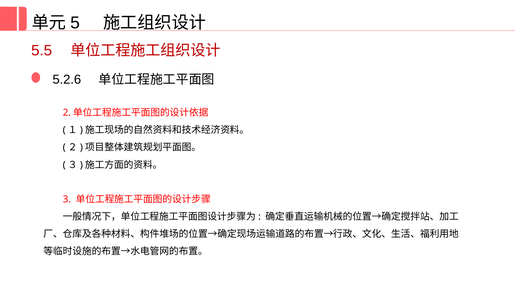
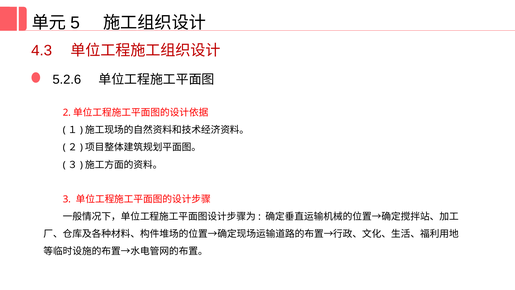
5.5: 5.5 -> 4.3 (42, 51)
